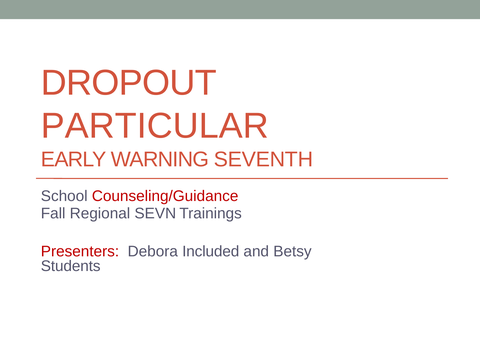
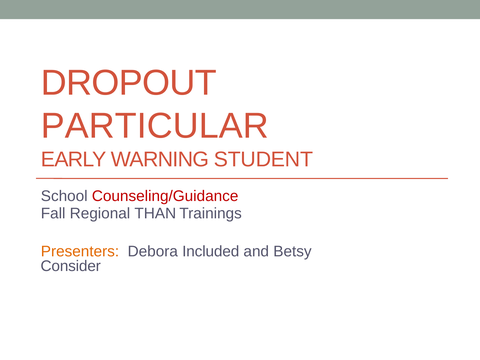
SEVENTH: SEVENTH -> STUDENT (263, 159)
SEVN: SEVN -> THAN (155, 213)
Presenters colour: red -> orange (80, 251)
Students: Students -> Consider (71, 266)
